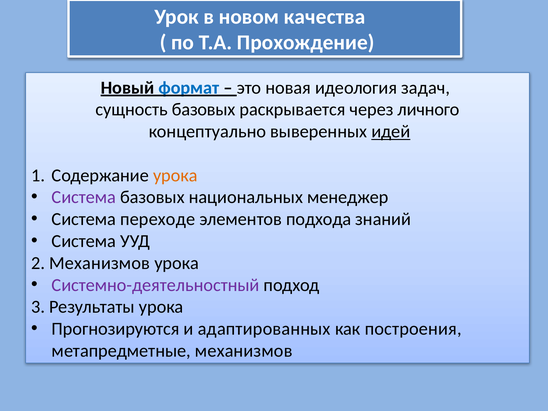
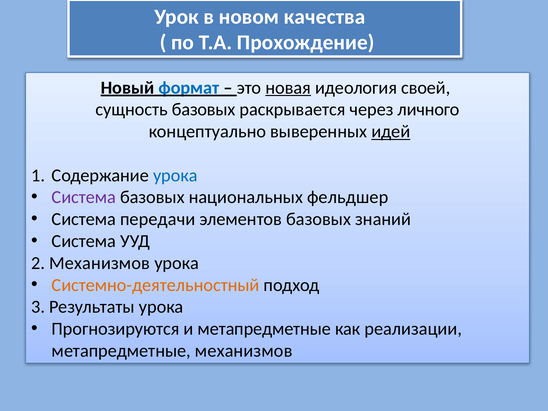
новая underline: none -> present (288, 88)
задач: задач -> своей (426, 88)
урока colour: orange -> blue (175, 175)
менеджер: менеджер -> фельдшер (348, 197)
переходе: переходе -> передачи (158, 219)
элементов подхода: подхода -> базовых (319, 219)
Системно-деятельностный colour: purple -> orange (156, 285)
и адаптированных: адаптированных -> метапредметные (264, 329)
построения: построения -> реализации (413, 329)
